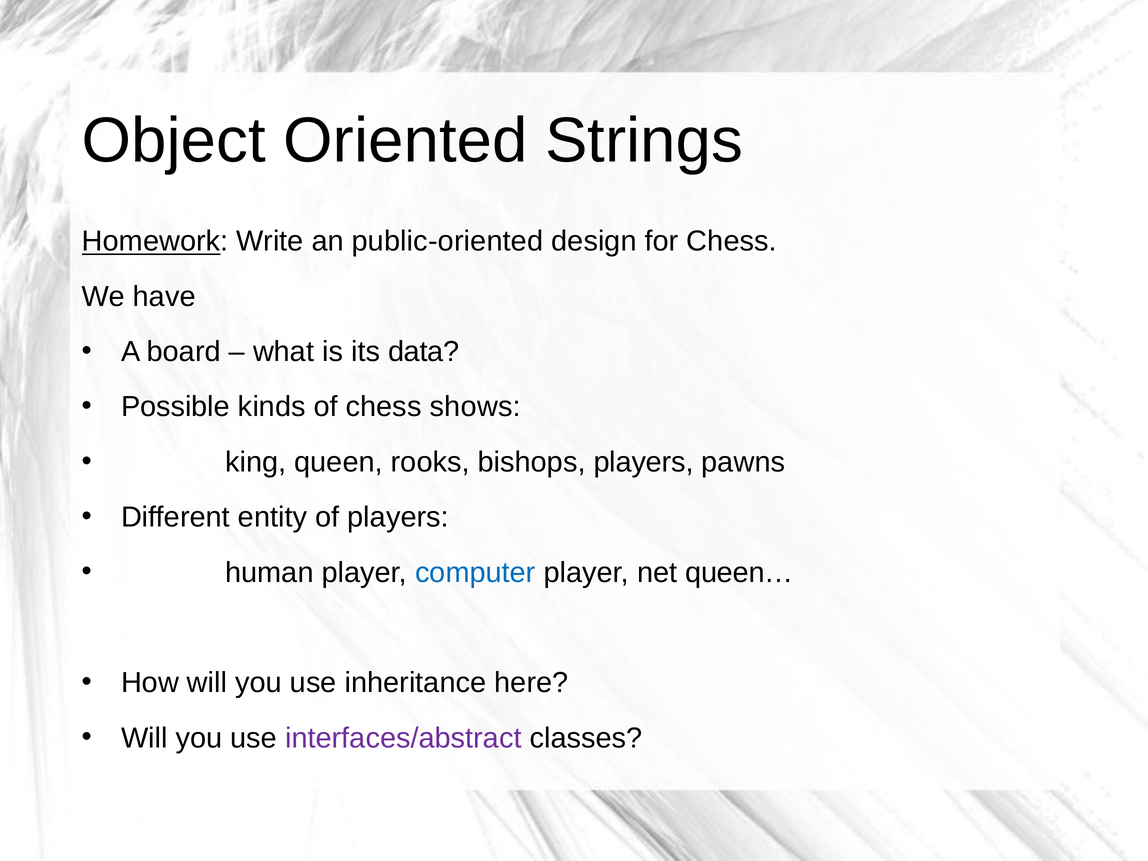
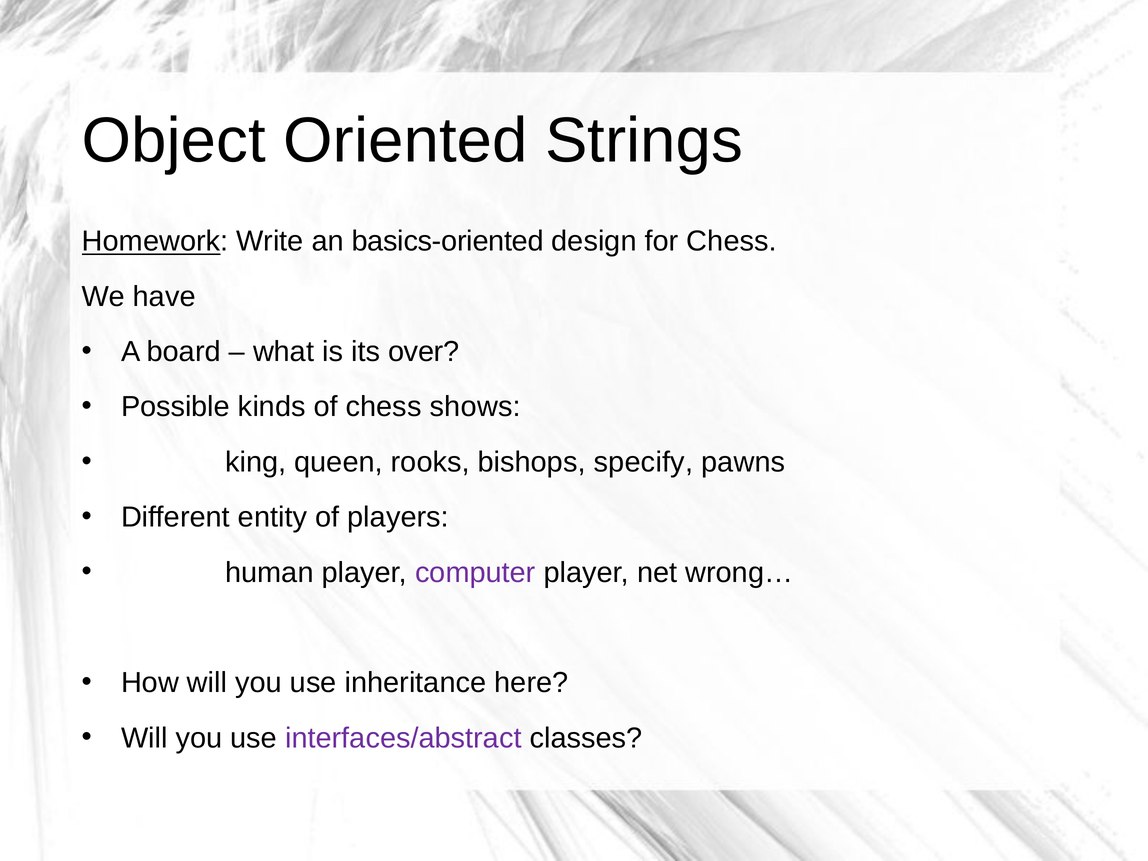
public-oriented: public-oriented -> basics-oriented (448, 241)
data: data -> over (424, 352)
bishops players: players -> specify (643, 462)
computer colour: blue -> purple (475, 572)
queen…: queen… -> wrong… (739, 572)
